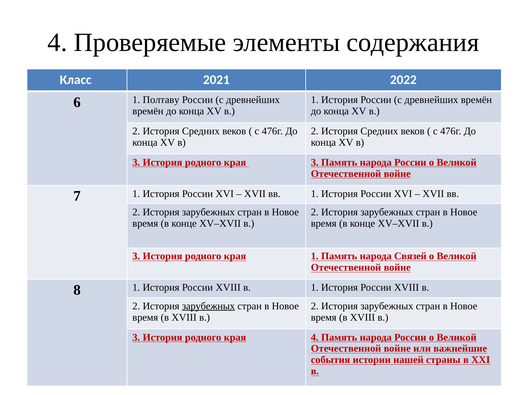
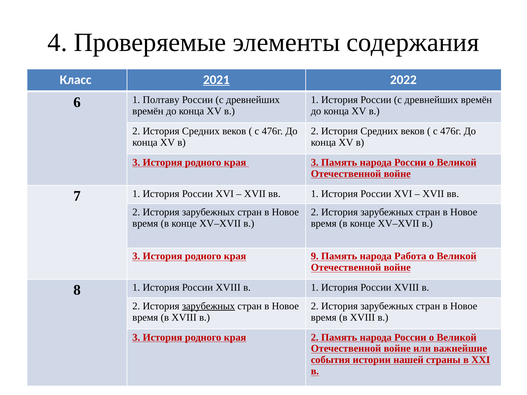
2021 underline: none -> present (216, 80)
края 1: 1 -> 9 (315, 256)
Связей: Связей -> Работа (410, 256)
края 4: 4 -> 2 (315, 338)
